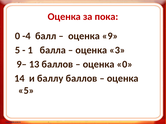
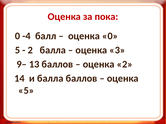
оценка 9: 9 -> 0 (110, 36)
1: 1 -> 2 (30, 50)
оценка 0: 0 -> 2 (125, 65)
и баллу: баллу -> балла (50, 79)
